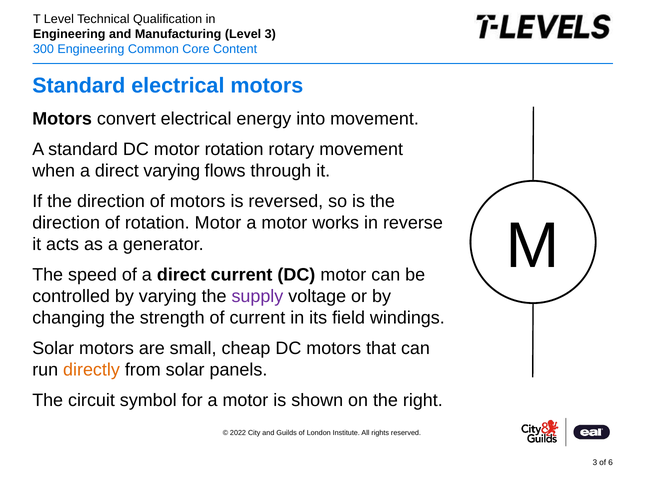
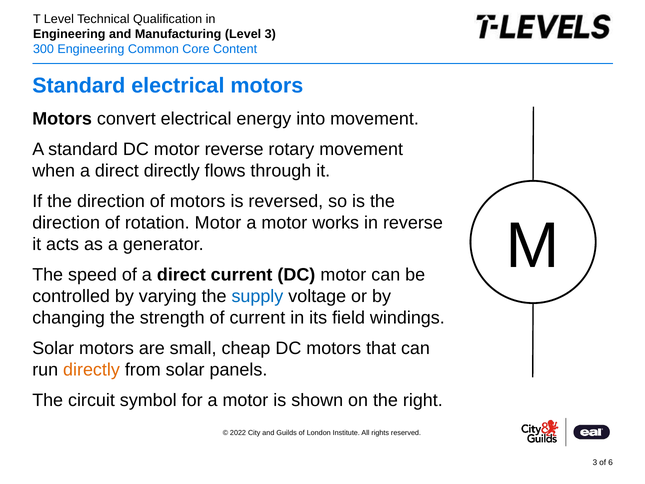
motor rotation: rotation -> reverse (234, 149)
direct varying: varying -> directly (172, 171)
supply colour: purple -> blue (257, 296)
